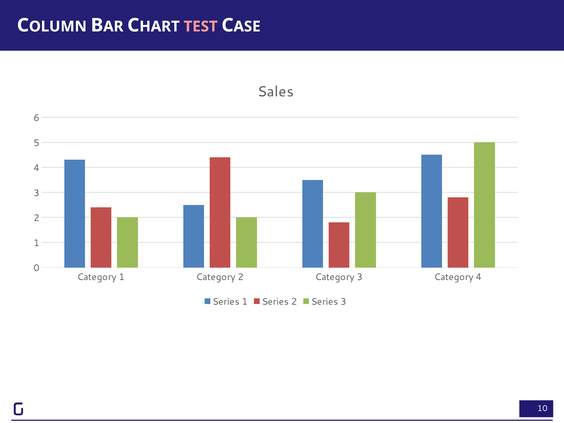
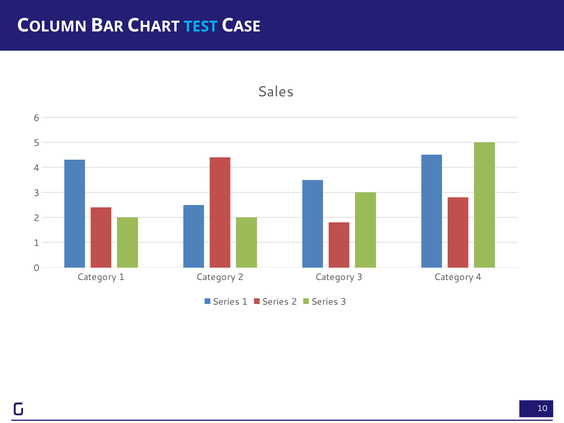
TEST colour: pink -> light blue (201, 27)
